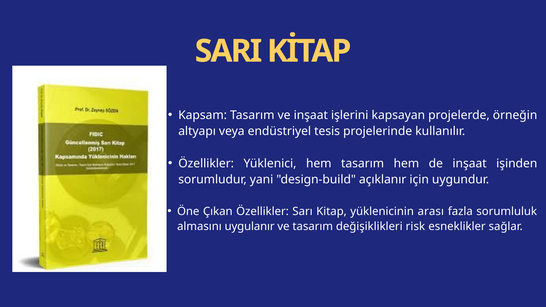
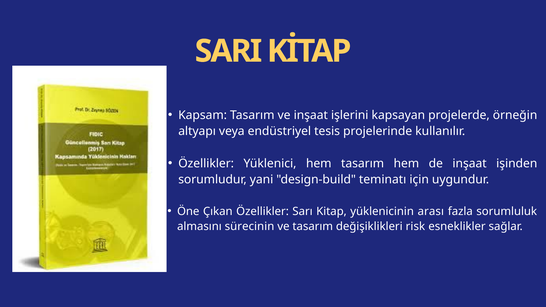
açıklanır: açıklanır -> teminatı (383, 180)
uygulanır: uygulanır -> sürecinin (249, 227)
